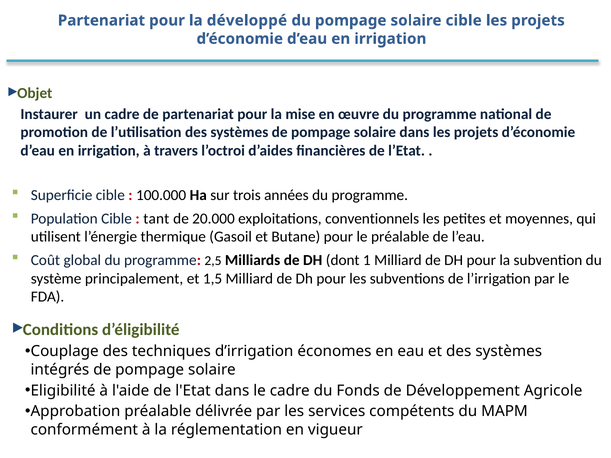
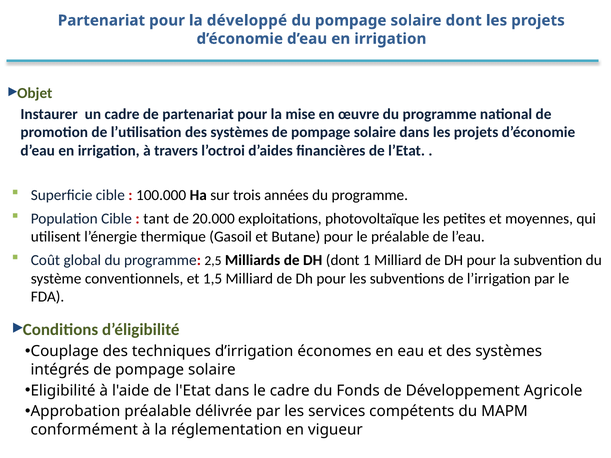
solaire cible: cible -> dont (464, 20)
conventionnels: conventionnels -> photovoltaïque (372, 219)
principalement: principalement -> conventionnels (134, 279)
